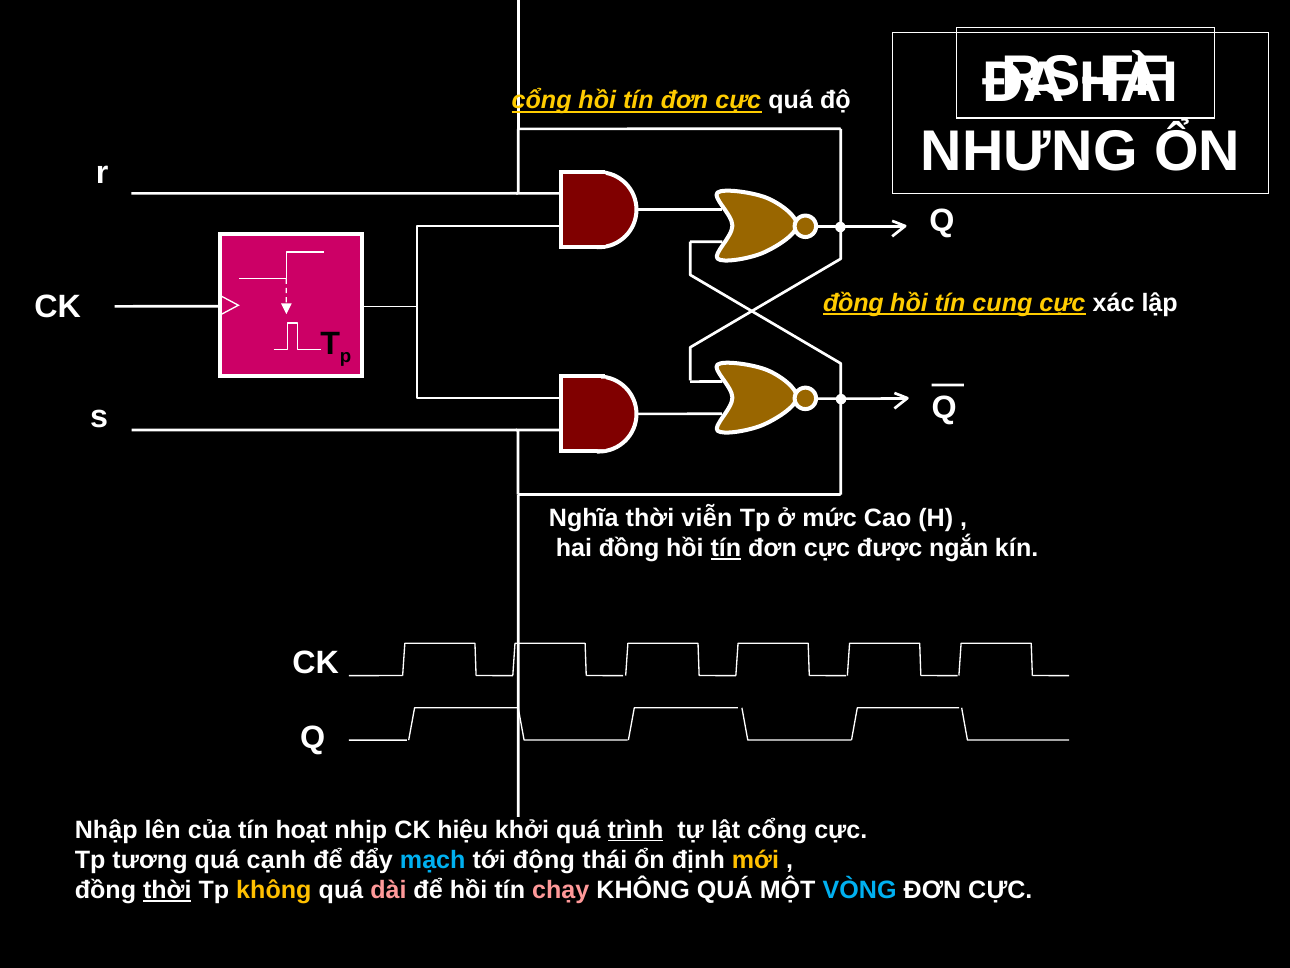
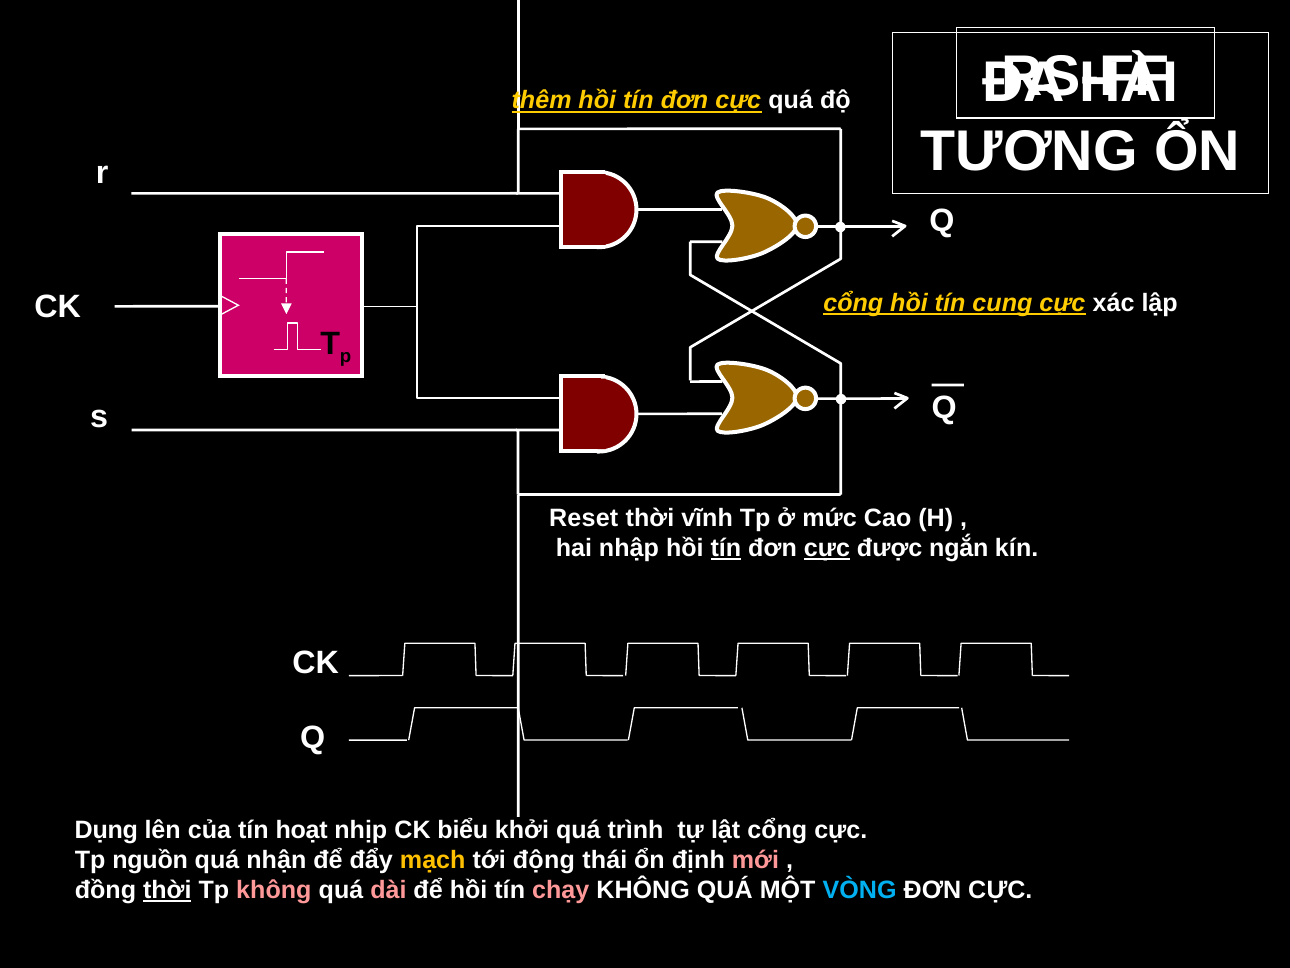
cổng: cổng -> thêm (542, 101)
NHƯNG: NHƯNG -> TƯƠNG (1029, 151)
đồng: đồng -> cổng (853, 303)
Nghĩa: Nghĩa -> Reset (584, 518)
viễn: viễn -> vĩnh (707, 518)
hai đồng: đồng -> nhập (629, 548)
cực underline: none -> present (827, 548)
Nhập: Nhập -> Dụng (106, 829)
hiệu: hiệu -> biểu (463, 829)
trình underline: present -> none (636, 829)
tương: tương -> nguồn (150, 860)
cạnh: cạnh -> nhận (276, 860)
mạch colour: light blue -> yellow (433, 860)
mới colour: yellow -> pink (755, 860)
không colour: yellow -> pink (274, 890)
